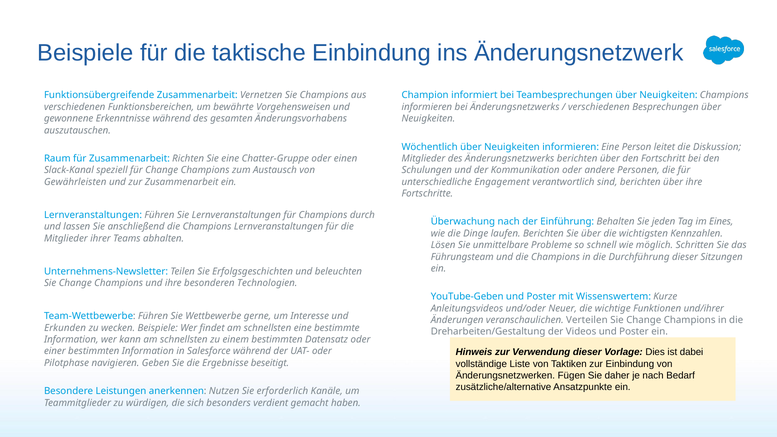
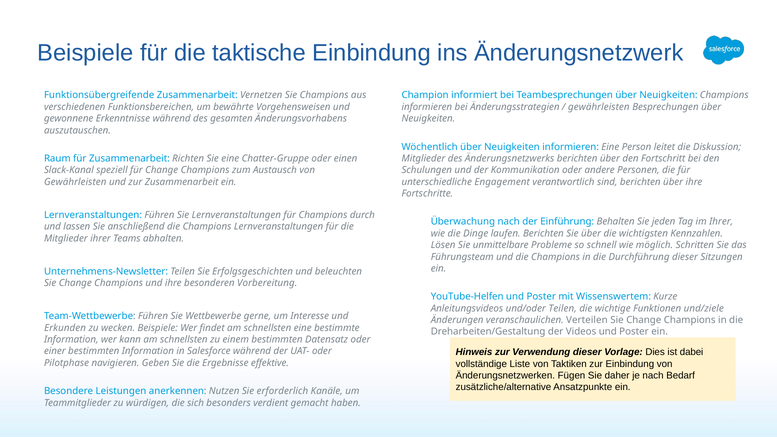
bei Änderungsnetzwerks: Änderungsnetzwerks -> Änderungsstrategien (515, 107)
verschiedenen: verschiedenen -> gewährleisten (599, 107)
im Eines: Eines -> Ihrer (721, 222)
Technologien: Technologien -> Vorbereitung (267, 283)
YouTube-Geben: YouTube-Geben -> YouTube-Helfen (467, 297)
und/oder Neuer: Neuer -> Teilen (563, 308)
und/ihrer: und/ihrer -> und/ziele (704, 308)
beseitigt: beseitigt -> effektive (270, 363)
